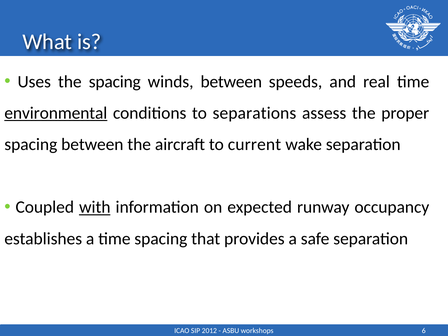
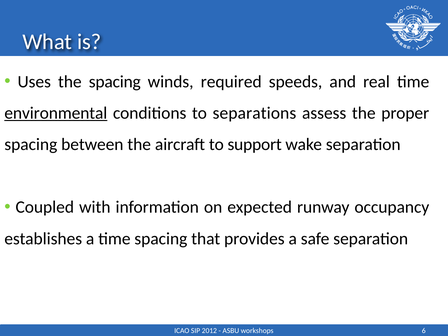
winds between: between -> required (231, 82)
current: current -> support (255, 144)
with underline: present -> none (95, 207)
